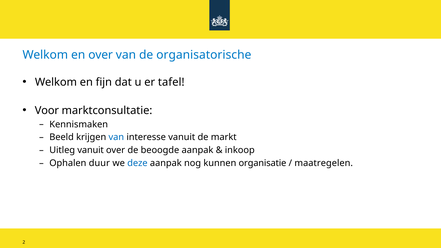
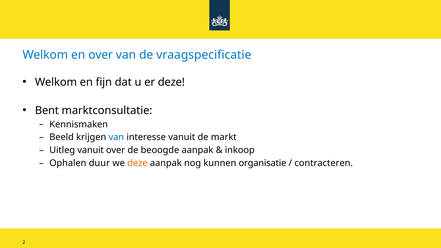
organisatorische: organisatorische -> vraagspecificatie (204, 55)
er tafel: tafel -> deze (171, 82)
Voor: Voor -> Bent (47, 110)
deze colour: blue -> orange (137, 163)
maatregelen: maatregelen -> contracteren (324, 163)
